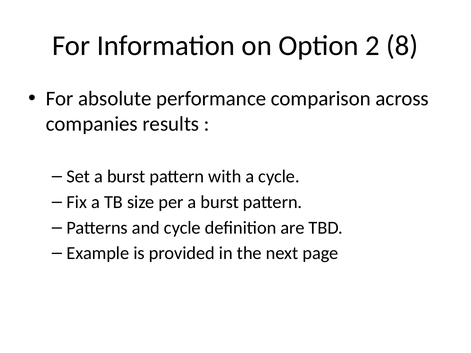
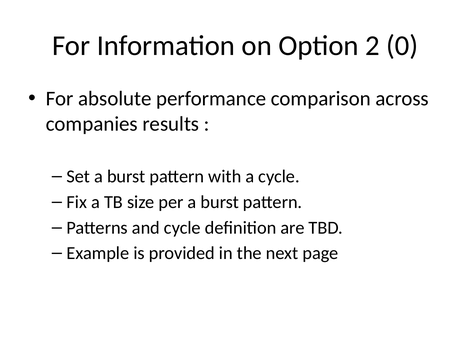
8: 8 -> 0 (402, 46)
